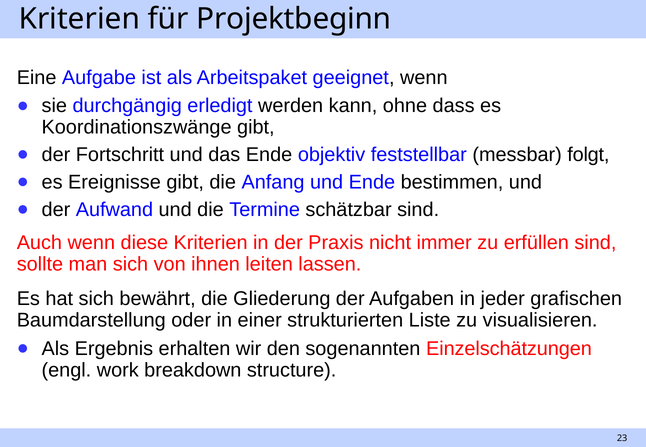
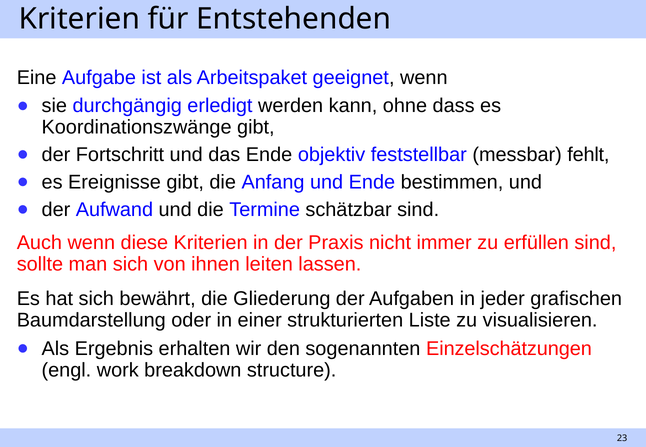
Projektbeginn: Projektbeginn -> Entstehenden (294, 19)
folgt: folgt -> fehlt (588, 155)
